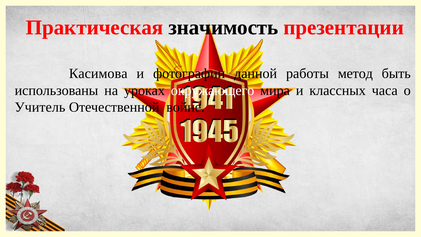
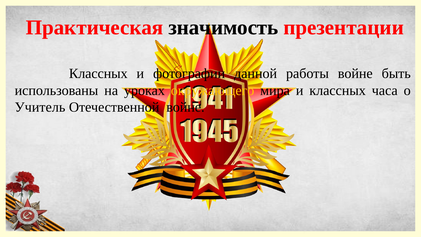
Касимова: Касимова -> Классных (98, 74)
работы метод: метод -> войне (355, 74)
окружающего colour: white -> yellow (213, 90)
